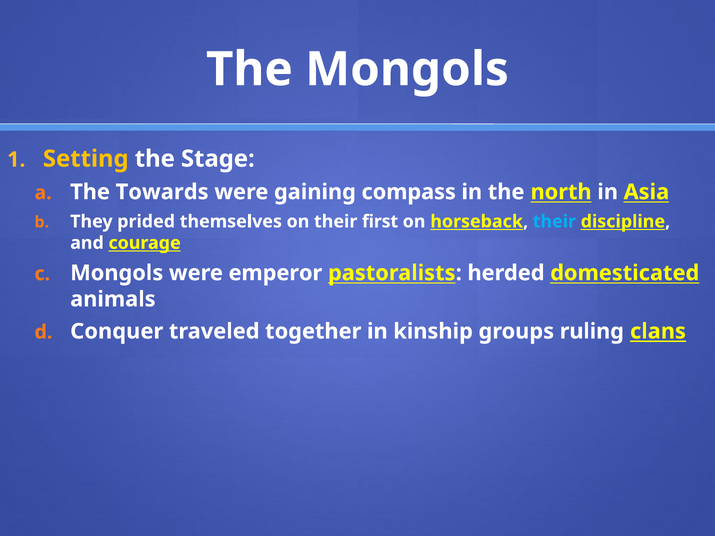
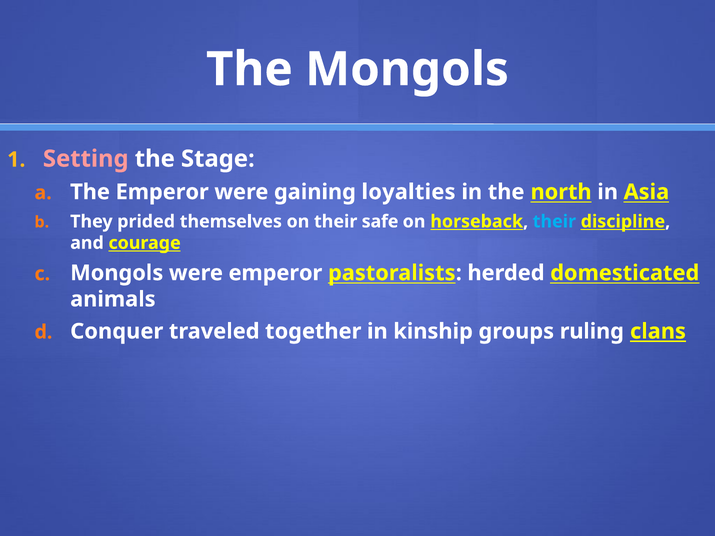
Setting colour: yellow -> pink (86, 159)
The Towards: Towards -> Emperor (162, 192)
compass: compass -> loyalties (409, 192)
first: first -> safe (380, 222)
